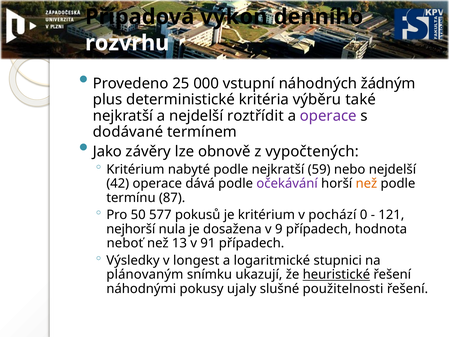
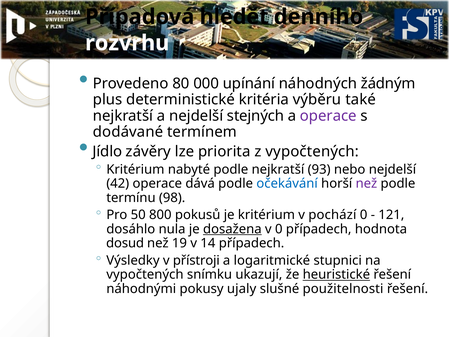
výkon: výkon -> hledět (234, 17)
25: 25 -> 80 (181, 83)
vstupní: vstupní -> upínání (249, 83)
roztřídit: roztřídit -> stejných (256, 116)
Jako: Jako -> Jídlo (107, 151)
obnově: obnově -> priorita (224, 151)
59: 59 -> 93 (319, 169)
očekávání colour: purple -> blue (287, 183)
než colour: orange -> purple (366, 183)
87: 87 -> 98 (172, 198)
577: 577 -> 800 (160, 215)
nejhorší: nejhorší -> dosáhlo (131, 229)
dosažena underline: none -> present (232, 229)
v 9: 9 -> 0 (279, 229)
neboť: neboť -> dosud (125, 243)
13: 13 -> 19 (179, 243)
91: 91 -> 14 (208, 243)
longest: longest -> přístroji (196, 260)
plánovaným: plánovaným -> vypočtených (145, 274)
